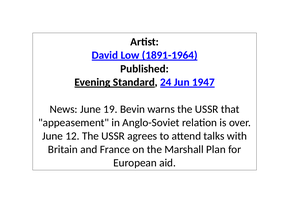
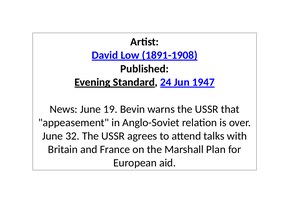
1891-1964: 1891-1964 -> 1891-1908 (170, 55)
12: 12 -> 32 (72, 136)
